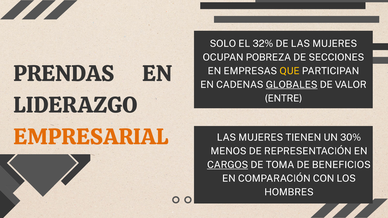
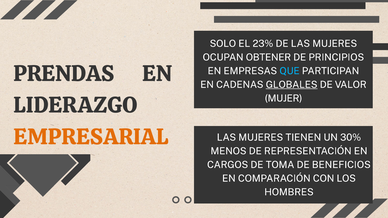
32%: 32% -> 23% (263, 44)
POBREZA: POBREZA -> OBTENER (268, 57)
SECCIONES: SECCIONES -> PRINCIPIOS (336, 57)
QUE colour: yellow -> light blue (290, 71)
ENTRE: ENTRE -> MUJER (284, 98)
CARGOS underline: present -> none (228, 165)
